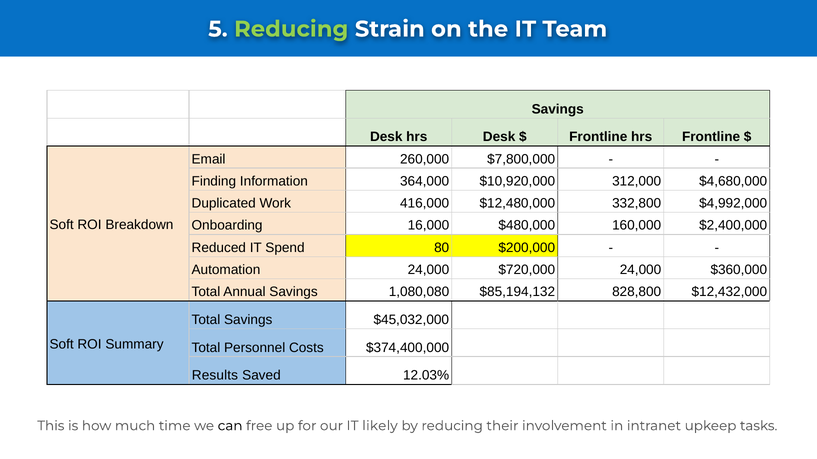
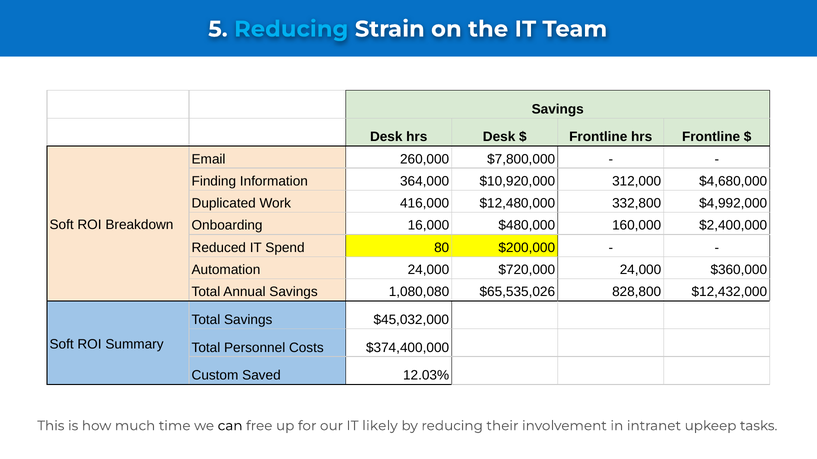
Reducing colour: light green -> light blue (291, 29)
$85,194,132: $85,194,132 -> $65,535,026 (517, 292)
Results: Results -> Custom (215, 376)
